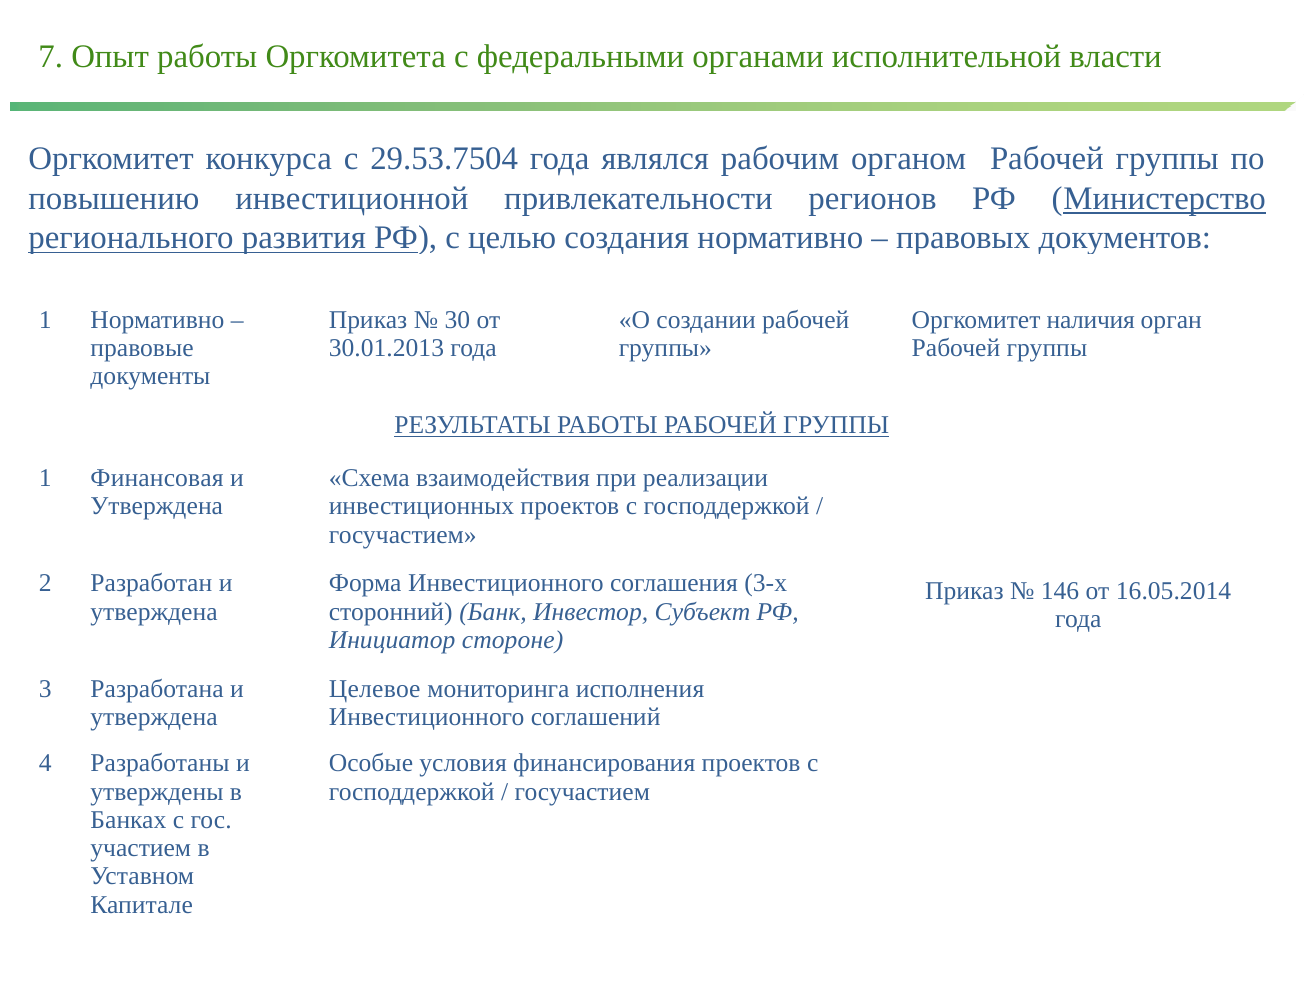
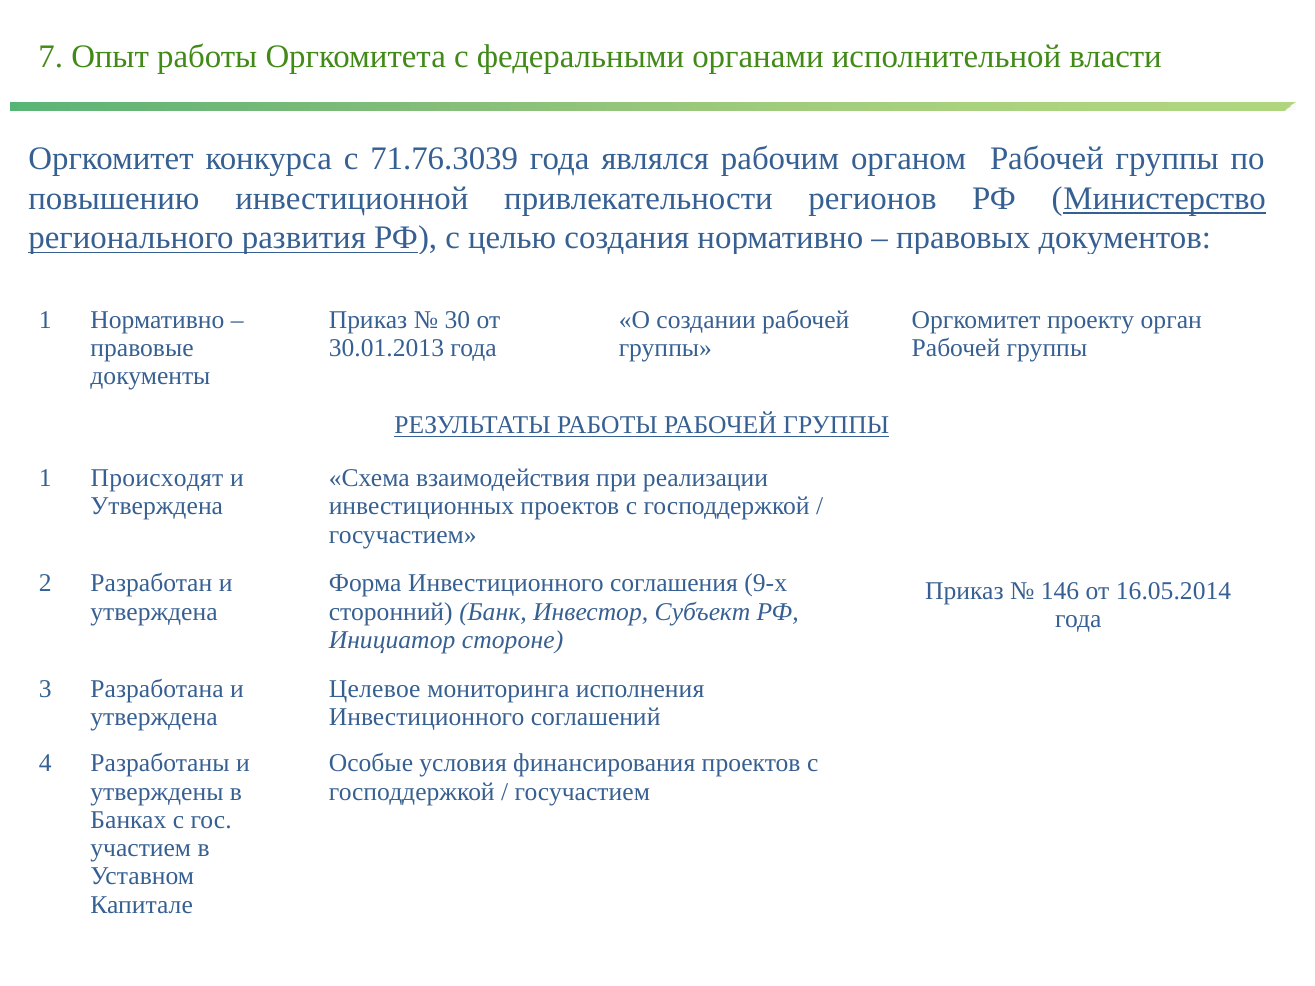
29.53.7504: 29.53.7504 -> 71.76.3039 (444, 159)
наличия: наличия -> проекту (1091, 320)
Финансовая: Финансовая -> Происходят (157, 478)
3-х: 3-х -> 9-х (766, 584)
